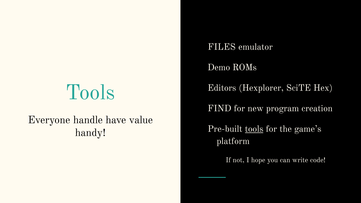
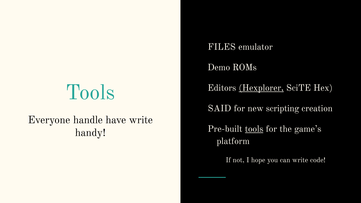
Hexplorer underline: none -> present (261, 88)
FIND: FIND -> SAID (219, 108)
program: program -> scripting (283, 108)
have value: value -> write (141, 120)
